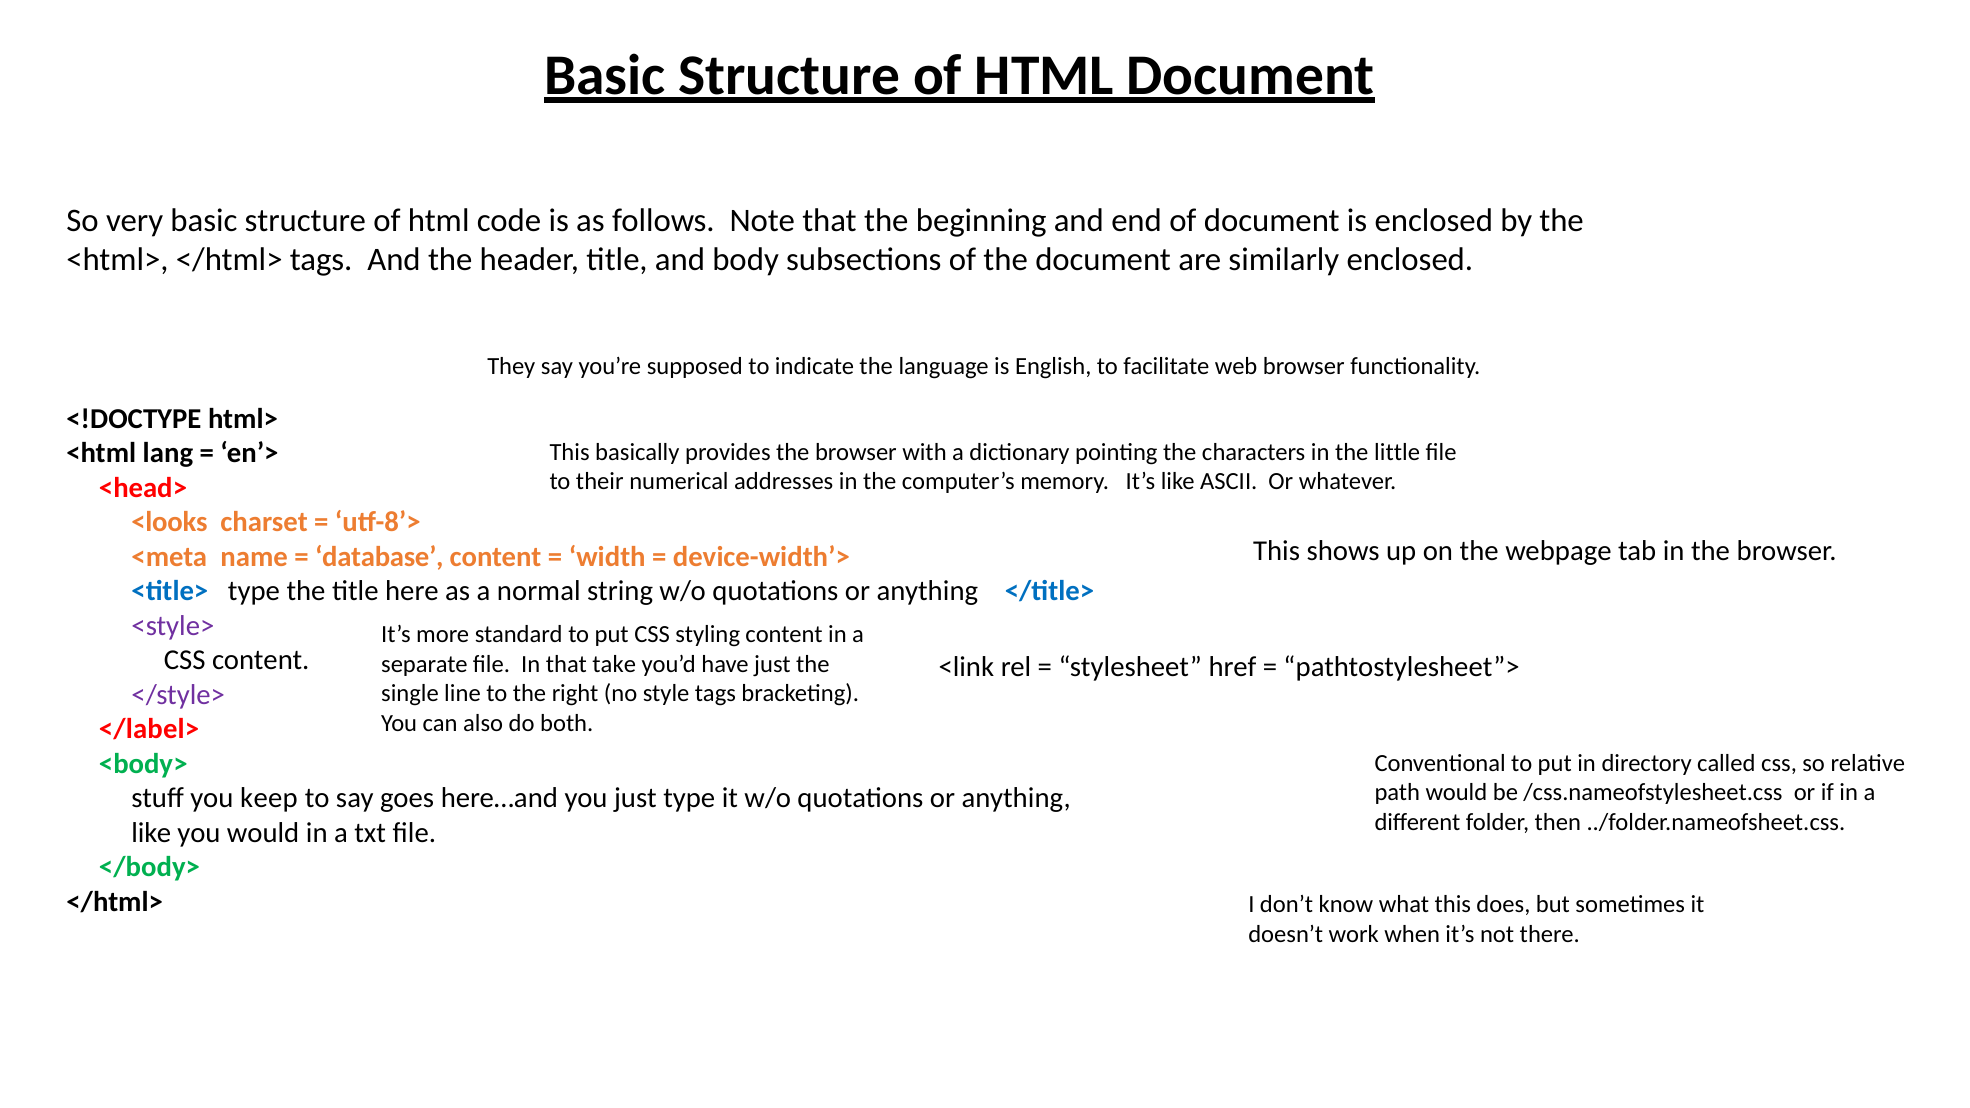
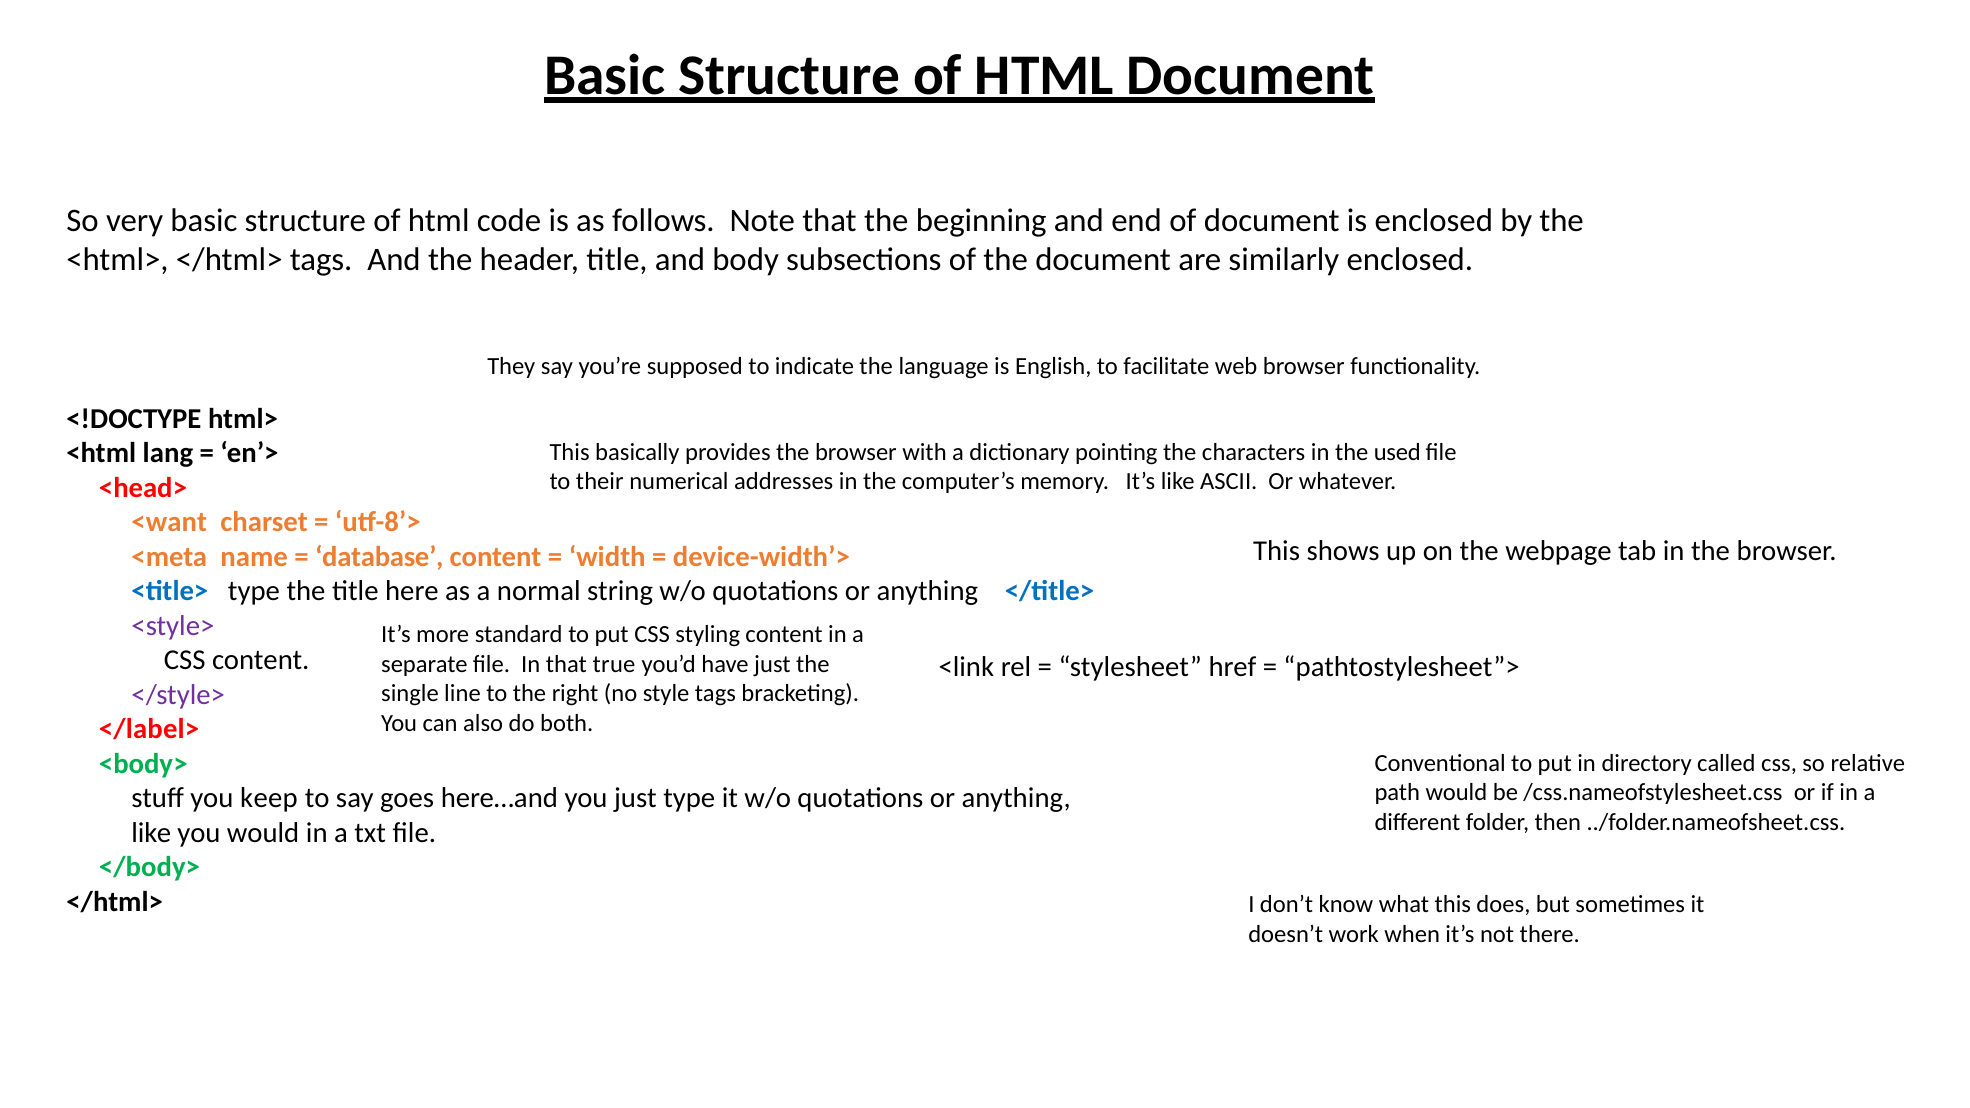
little: little -> used (1397, 452)
<looks: <looks -> <want (169, 522)
take: take -> true (614, 664)
